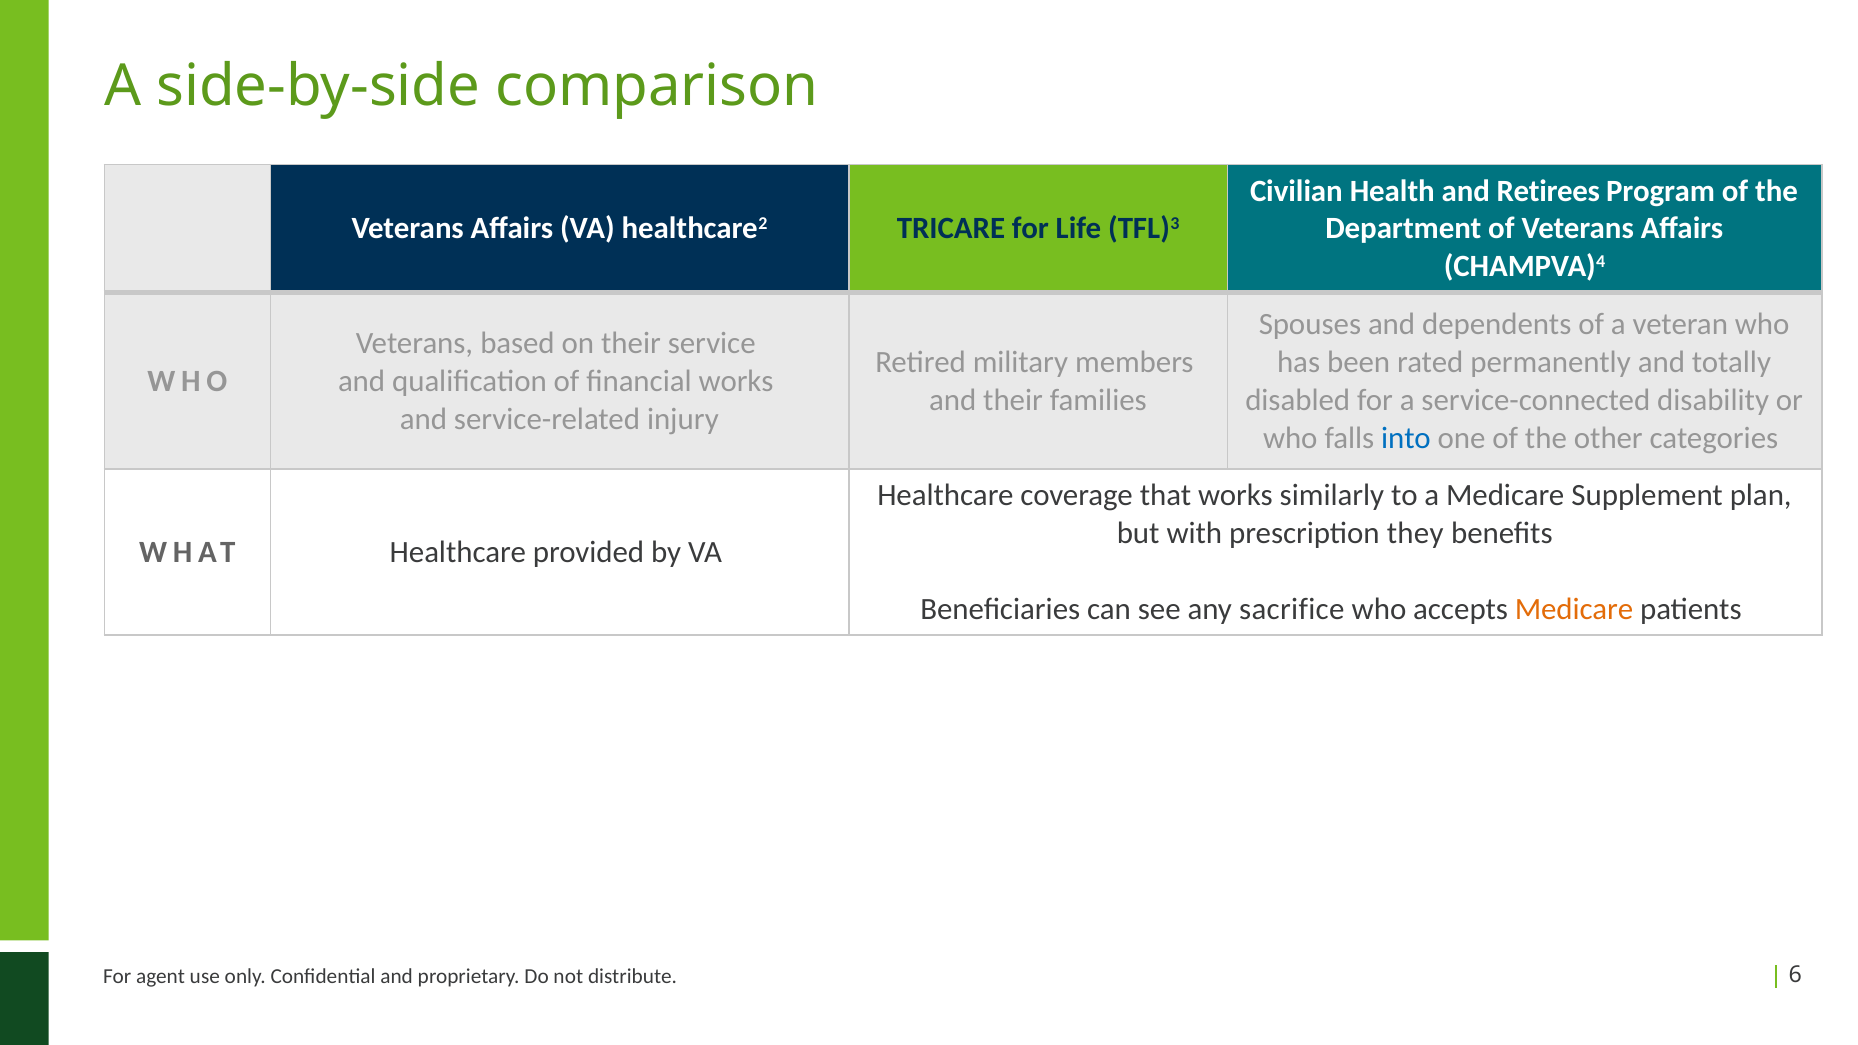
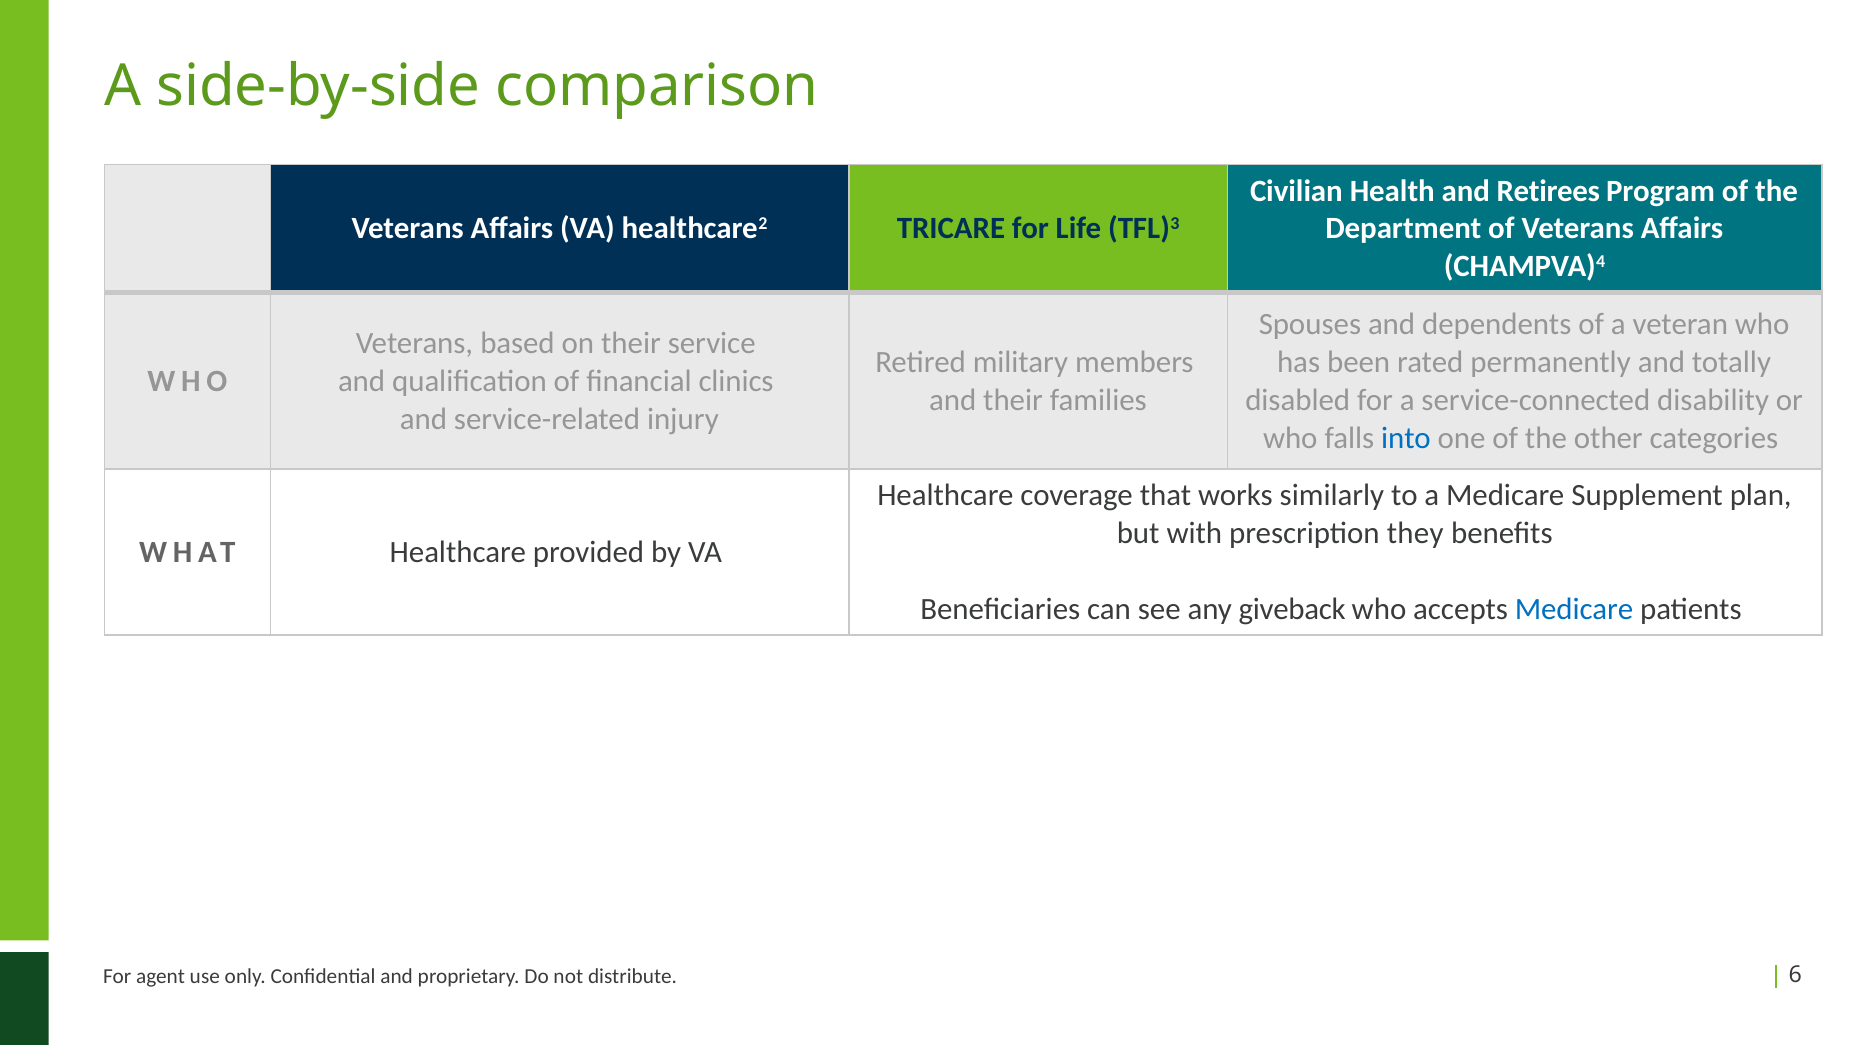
financial works: works -> clinics (736, 381)
sacrifice: sacrifice -> giveback (1292, 609)
Medicare colour: orange -> blue (1574, 609)
